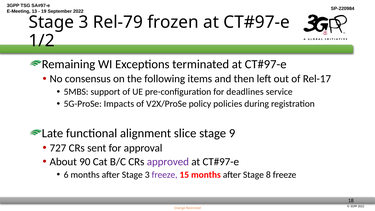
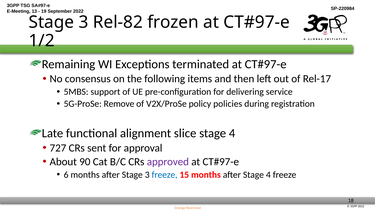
Rel-79: Rel-79 -> Rel-82 (118, 22)
deadlines: deadlines -> delivering (245, 92)
Impacts: Impacts -> Remove (119, 104)
9: 9 -> 4 (232, 133)
freeze colour: purple -> blue (165, 175)
after Stage 8: 8 -> 4 (268, 175)
